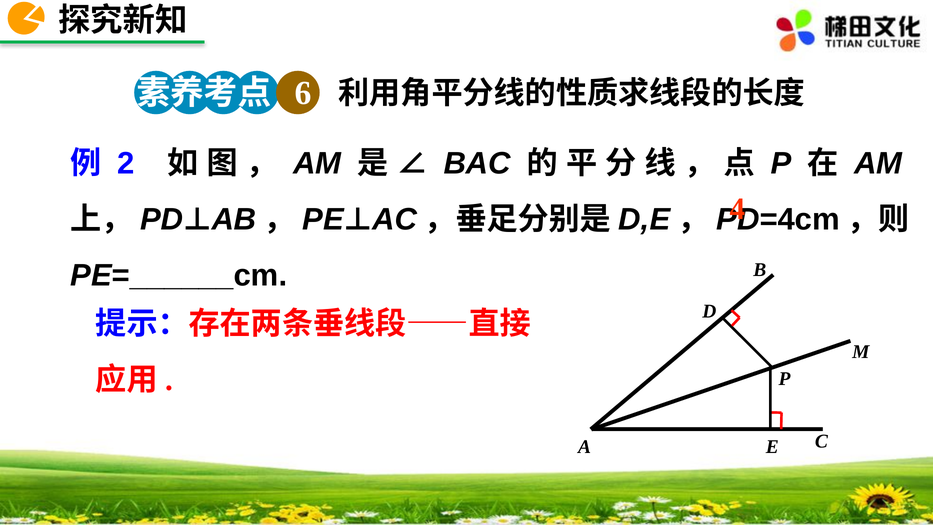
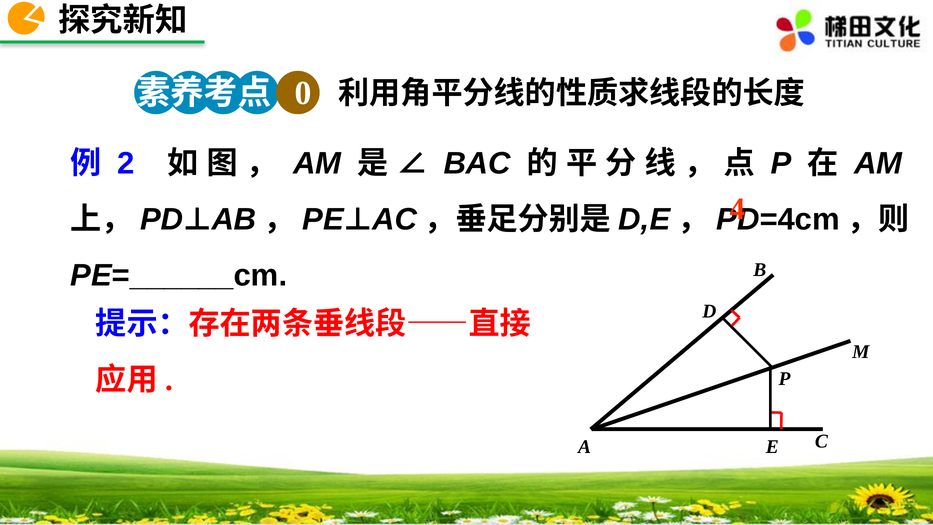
6: 6 -> 0 (303, 93)
